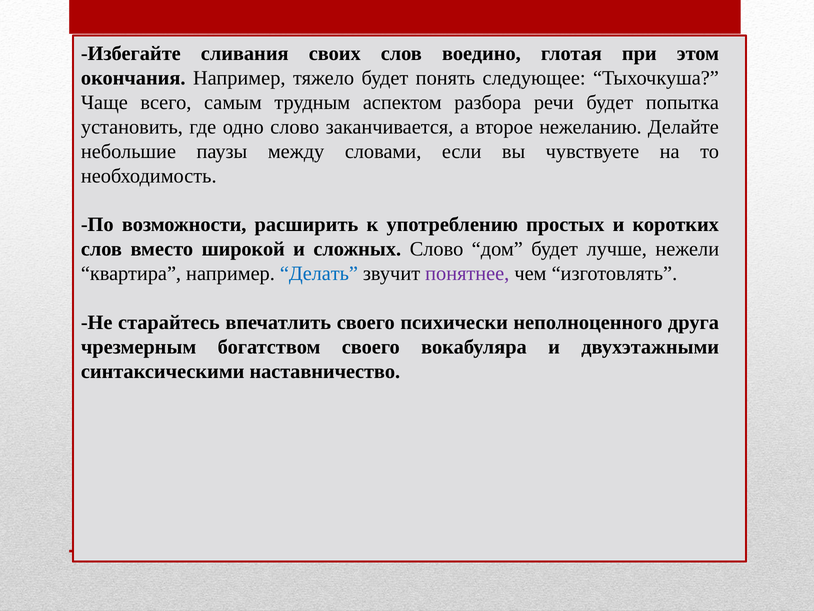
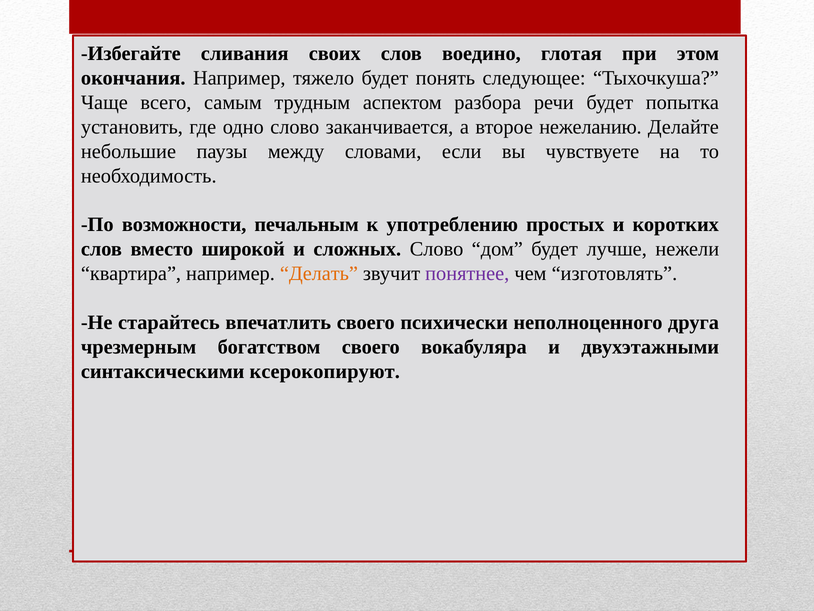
расширить: расширить -> печальным (307, 225)
Делать colour: blue -> orange (319, 273)
наставничество: наставничество -> ксерокопируют (325, 371)
